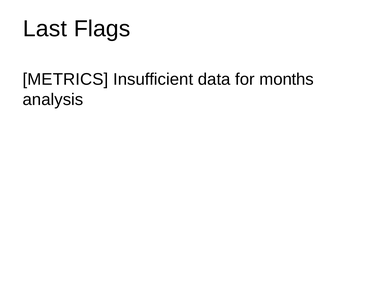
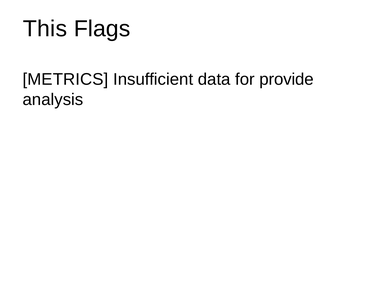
Last: Last -> This (45, 29)
months: months -> provide (287, 79)
